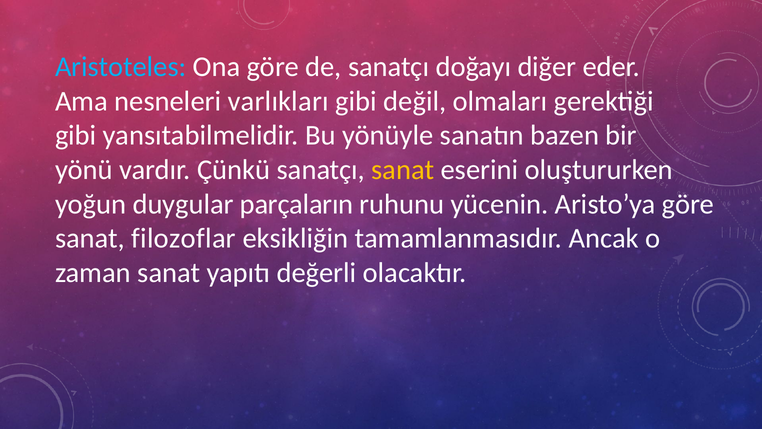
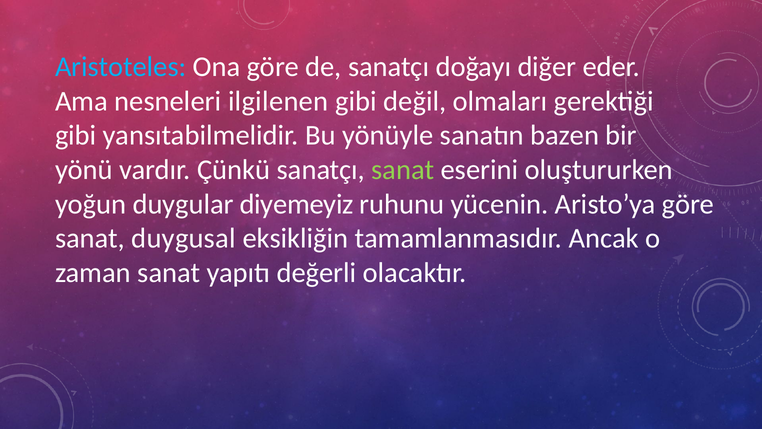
varlıkları: varlıkları -> ilgilenen (278, 101)
sanat colour: yellow -> light green (403, 170)
parçaların: parçaların -> diyemeyiz (297, 204)
filozoflar: filozoflar -> duygusal (184, 238)
